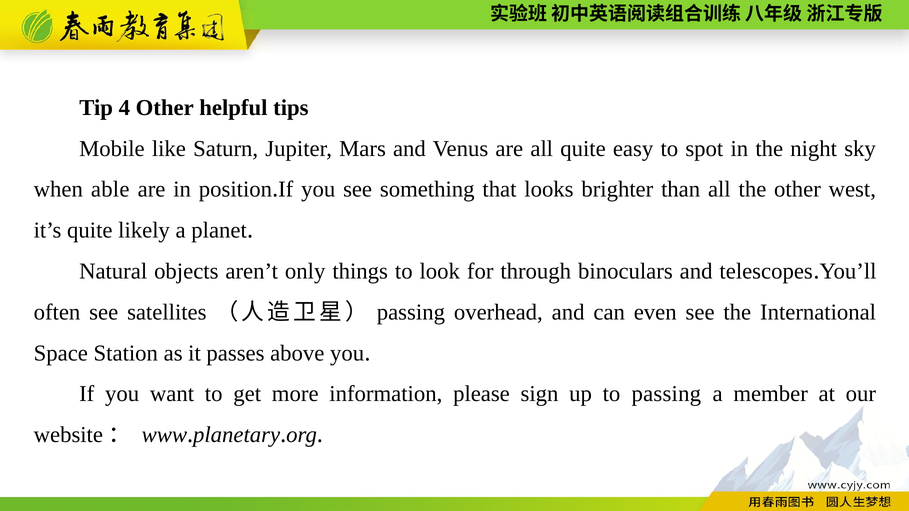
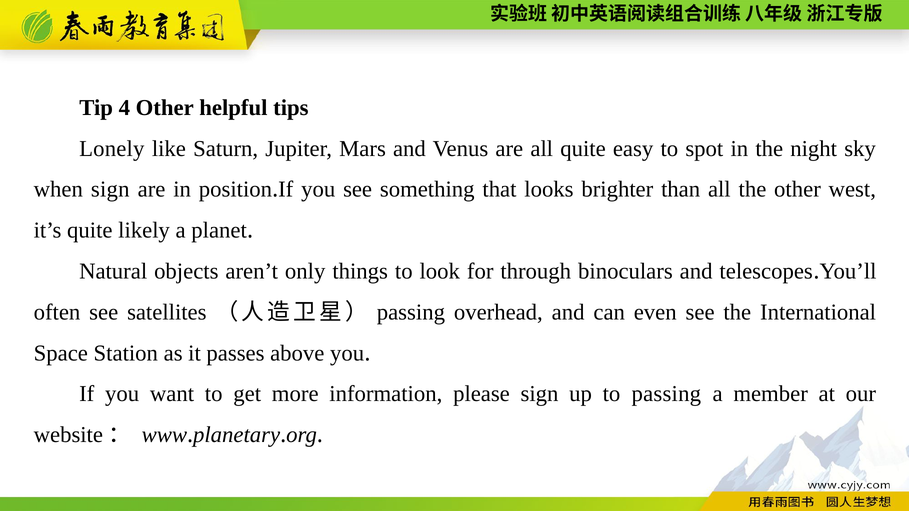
Mobile: Mobile -> Lonely (112, 149)
when able: able -> sign (110, 190)
